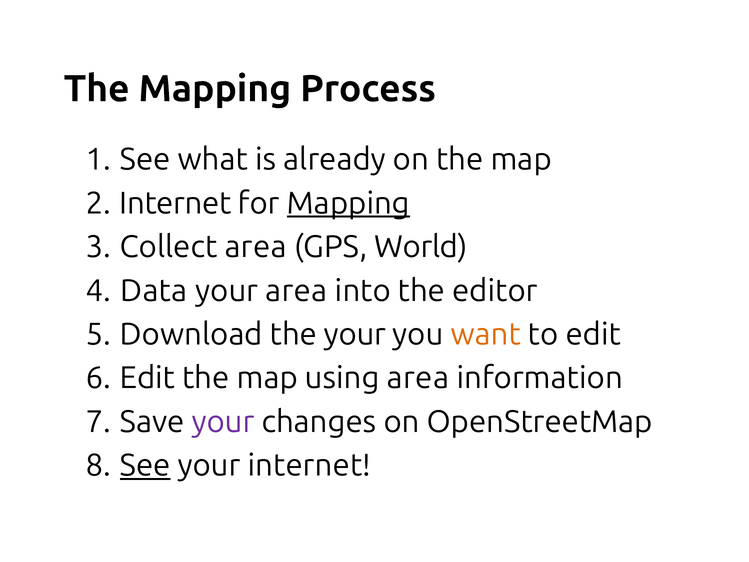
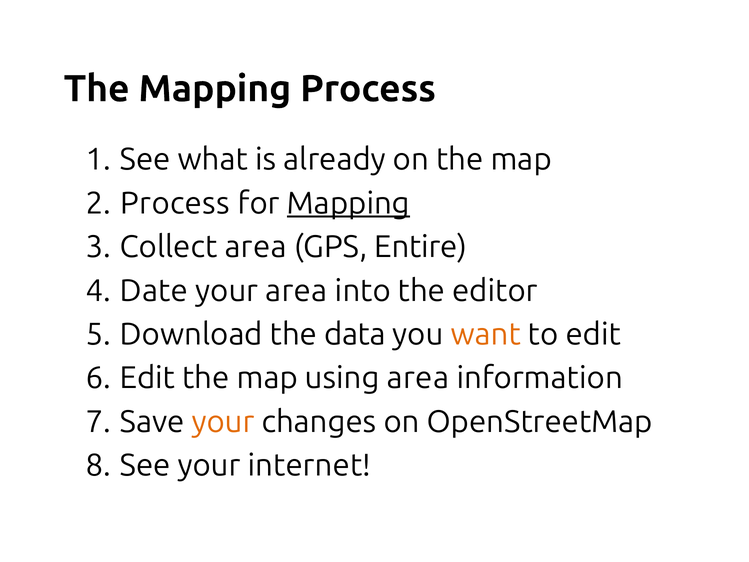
Internet: Internet -> Process (175, 203)
World: World -> Entire (421, 247)
Data: Data -> Date (154, 291)
the your: your -> data (355, 334)
your colour: purple -> orange (223, 422)
See underline: present -> none (145, 465)
